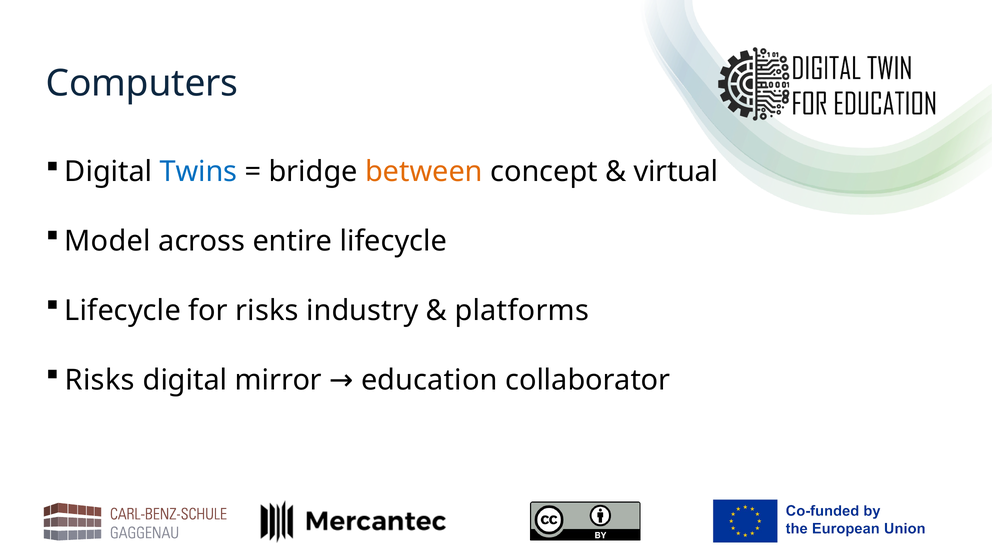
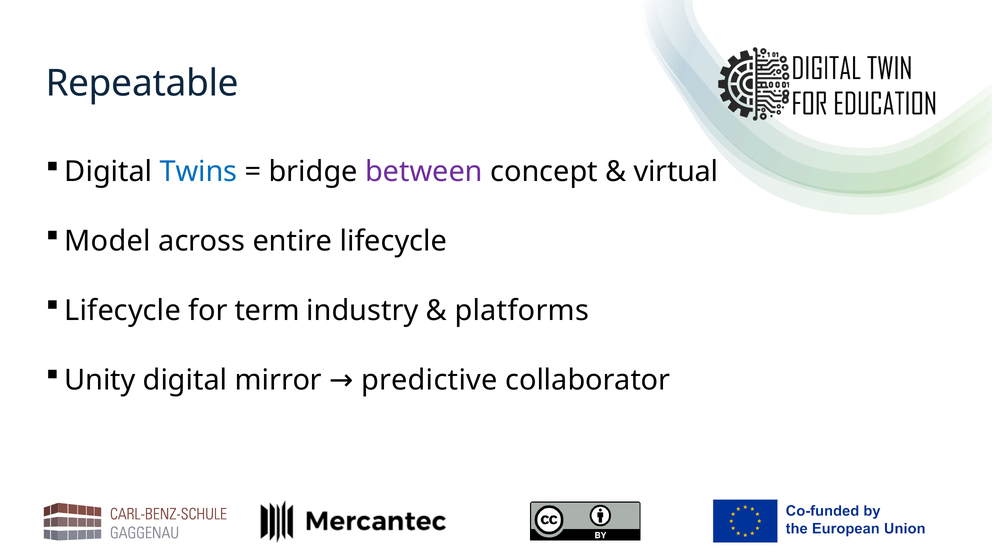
Computers: Computers -> Repeatable (142, 83)
between colour: orange -> purple (424, 172)
for risks: risks -> term (267, 311)
Risks: Risks -> Unity (100, 380)
education: education -> predictive (429, 380)
